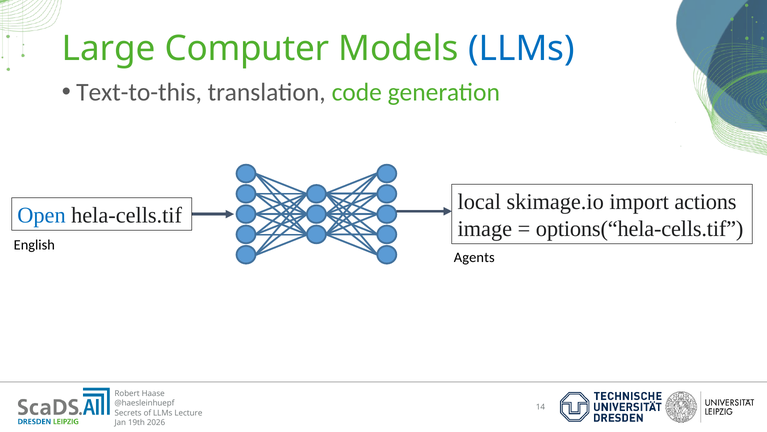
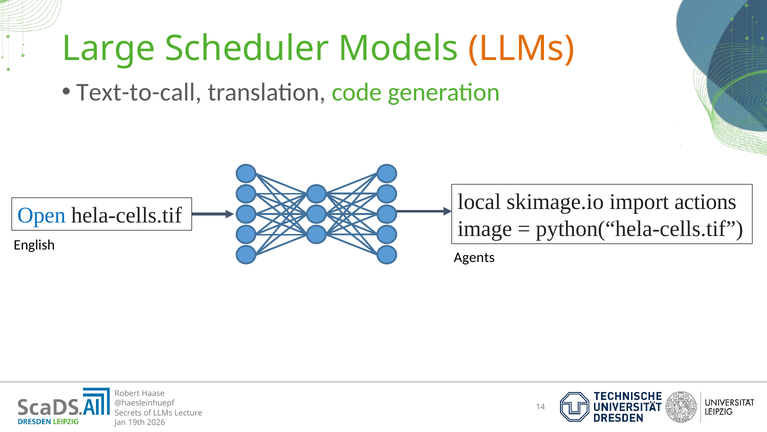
Computer: Computer -> Scheduler (247, 49)
LLMs colour: blue -> orange (521, 49)
Text-to-this: Text-to-this -> Text-to-call (139, 92)
options(“hela-cells.tif: options(“hela-cells.tif -> python(“hela-cells.tif (640, 229)
